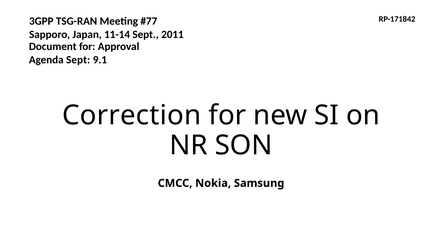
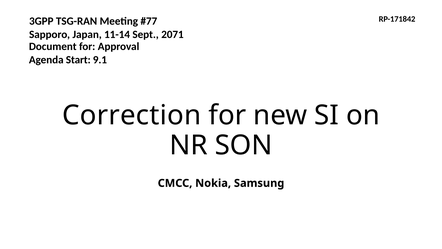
2011: 2011 -> 2071 (172, 34)
Agenda Sept: Sept -> Start (78, 60)
